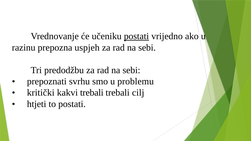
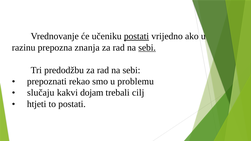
uspjeh: uspjeh -> znanja (87, 48)
sebi underline: none -> present (147, 48)
svrhu: svrhu -> rekao (79, 82)
kritički: kritički -> slučaju (41, 93)
kakvi trebali: trebali -> dojam (92, 93)
